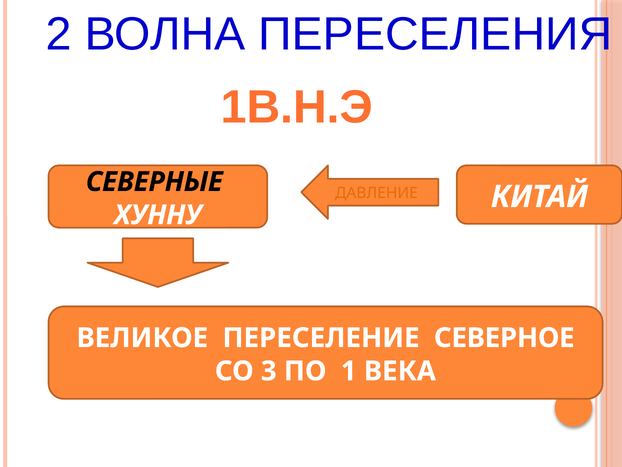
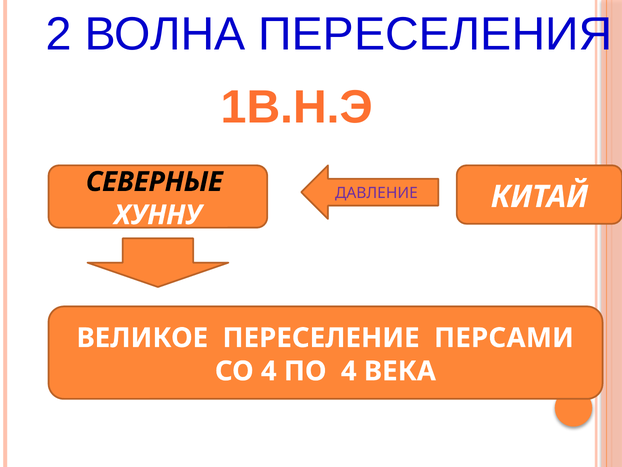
ДАВЛЕНИЕ colour: orange -> purple (376, 193)
СЕВЕРНОЕ: СЕВЕРНОЕ -> ПЕРСАМИ (504, 338)
СО 3: 3 -> 4 (269, 371)
ПО 1: 1 -> 4 (349, 371)
